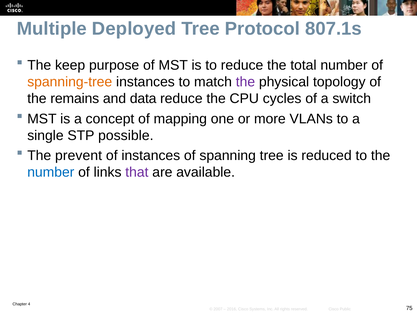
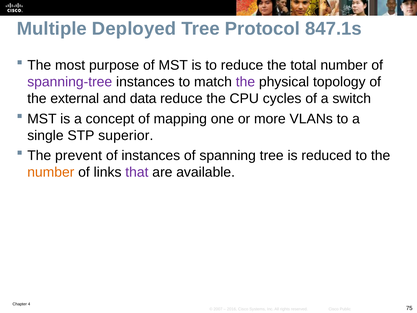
807.1s: 807.1s -> 847.1s (333, 29)
keep: keep -> most (70, 65)
spanning-tree colour: orange -> purple (70, 82)
remains: remains -> external (75, 99)
possible: possible -> superior (126, 135)
number colour: blue -> orange (51, 172)
